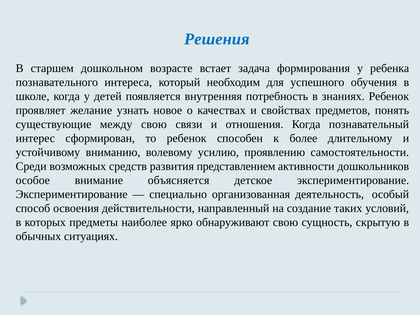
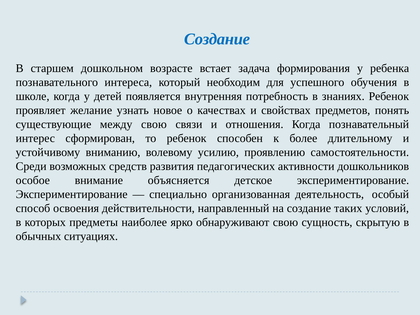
Решения: Решения -> Создание (217, 39)
представлением: представлением -> педагогических (236, 166)
